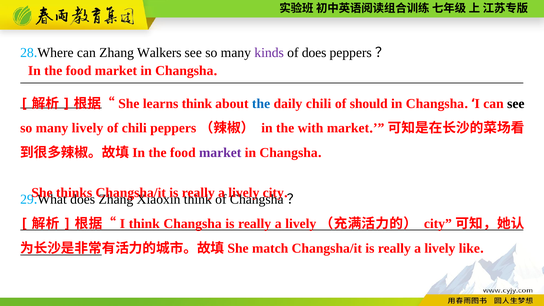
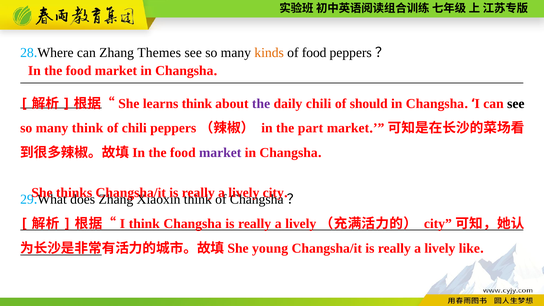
Walkers: Walkers -> Themes (159, 53)
kinds colour: purple -> orange (269, 53)
of does: does -> food (314, 53)
the colour: blue -> purple (261, 104)
many lively: lively -> think (88, 128)
with: with -> part (310, 128)
match: match -> young (270, 248)
